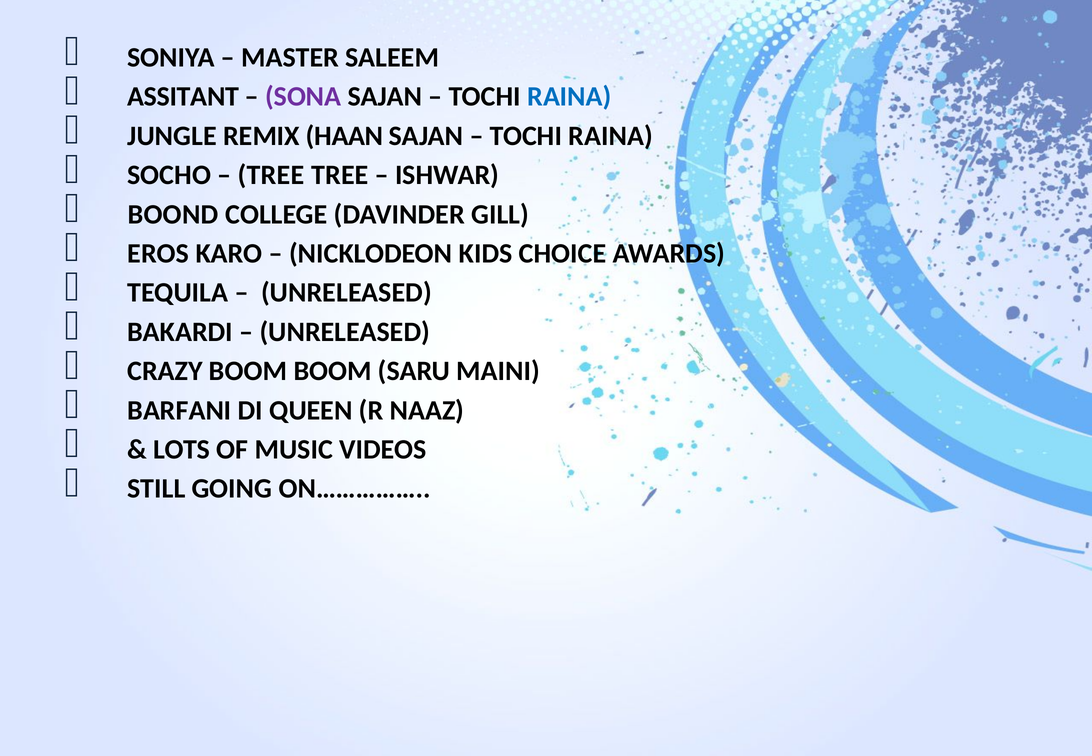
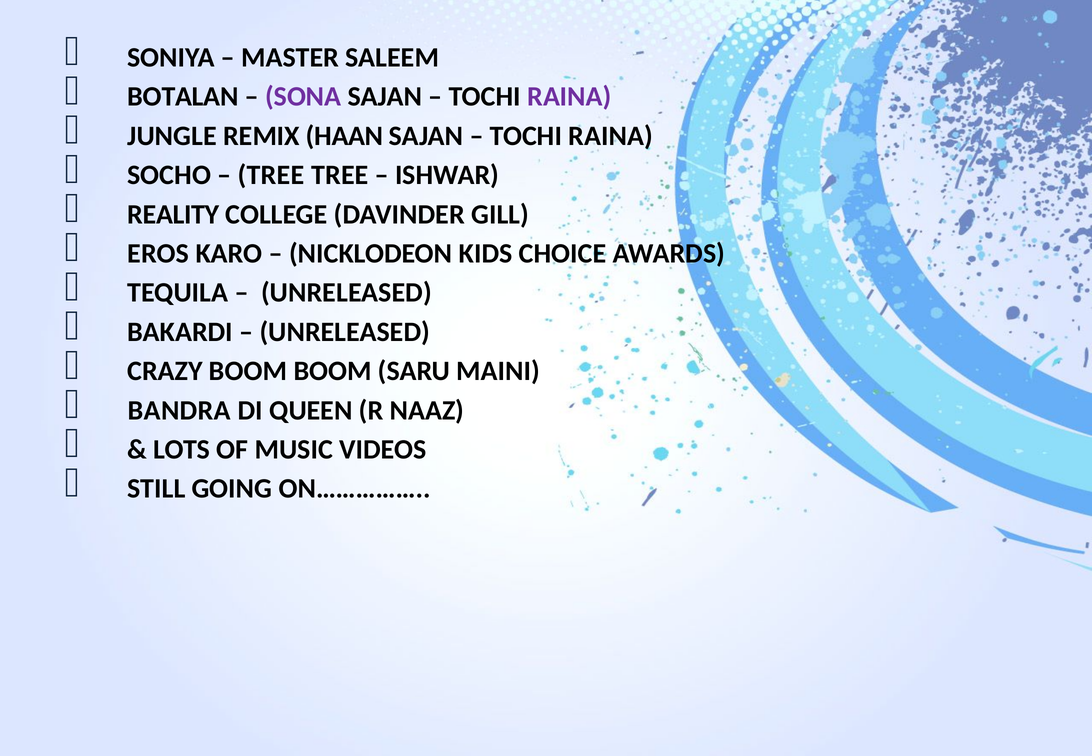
ASSITANT: ASSITANT -> BOTALAN (183, 97)
RAINA colour: blue -> purple (569, 97)
BOOND: BOOND -> REALITY (173, 214)
BARFANI: BARFANI -> BANDRA (179, 410)
